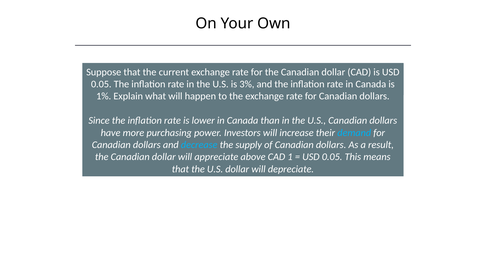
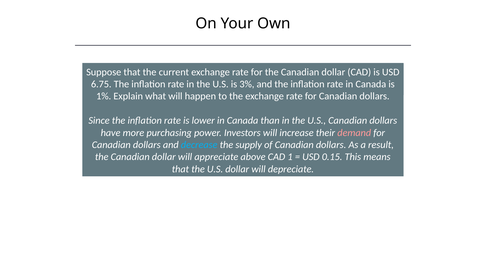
0.05: 0.05 -> 6.75 (101, 84)
demand colour: light blue -> pink (354, 133)
0.05: 0.05 -> 0.15 (332, 157)
